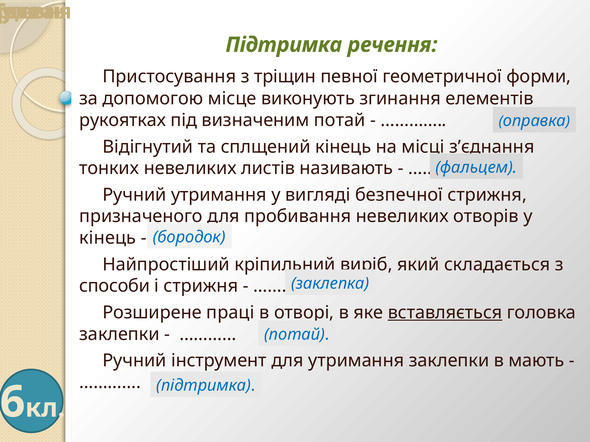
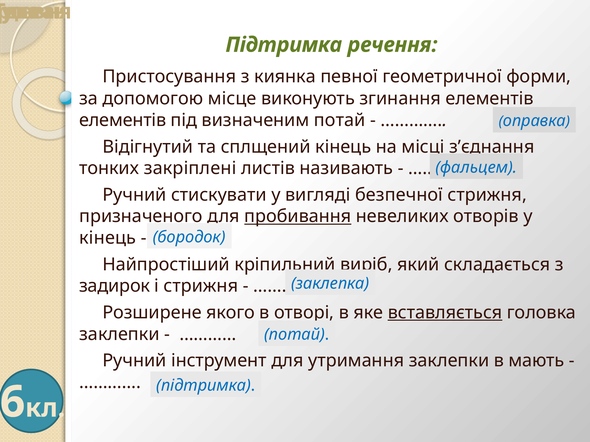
тріщин: тріщин -> киянка (285, 76)
рукоятках: рукоятках -> елементів (123, 120)
тонких невеликих: невеликих -> закріплені (190, 168)
Ручний утримання: утримання -> стискувати (219, 195)
пробивання underline: none -> present (298, 217)
способи: способи -> задирок (115, 286)
праці: праці -> якого (230, 313)
